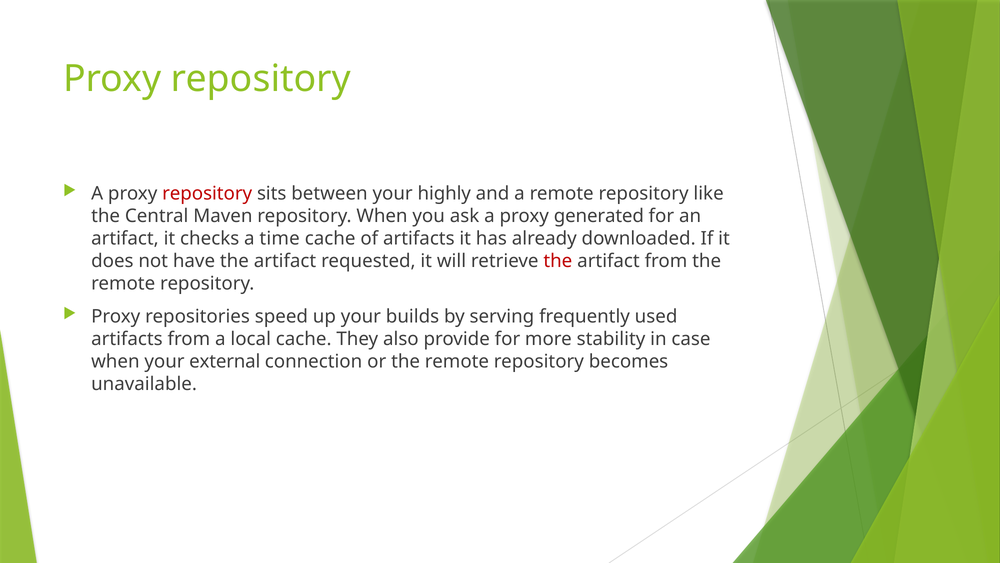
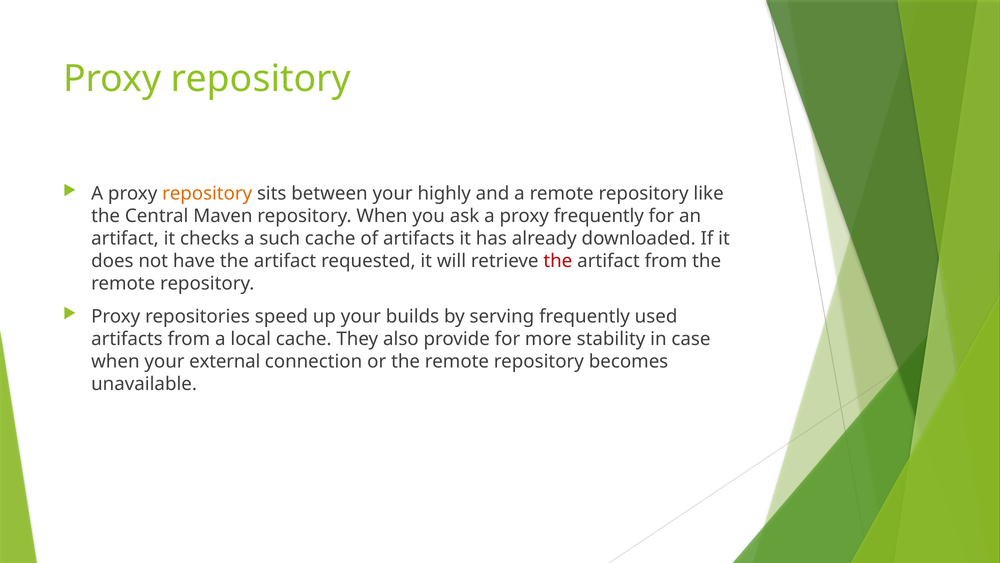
repository colour: red -> orange (207, 194)
proxy generated: generated -> frequently (599, 216)
time: time -> such (280, 239)
